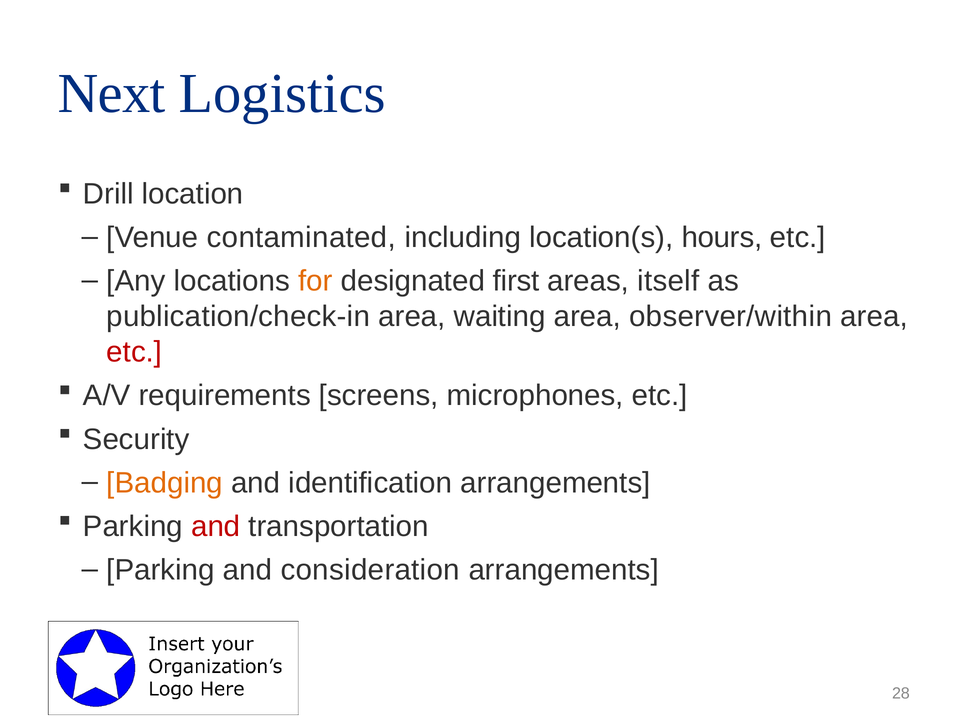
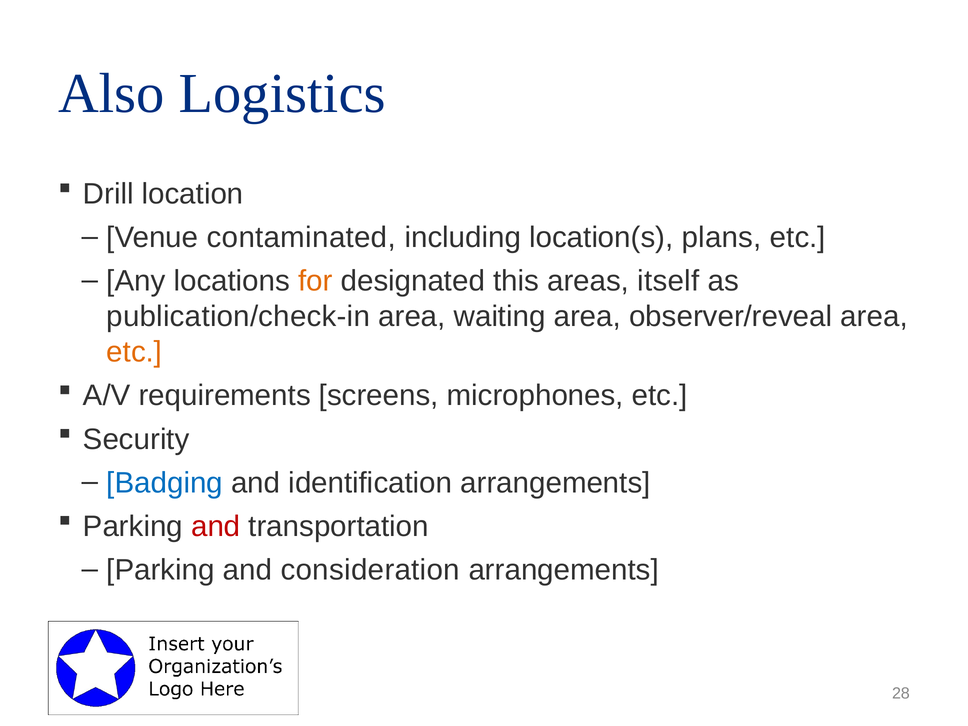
Next: Next -> Also (111, 94)
hours: hours -> plans (722, 238)
first: first -> this (516, 281)
observer/within: observer/within -> observer/reveal (731, 317)
etc colour: red -> orange (134, 352)
Badging colour: orange -> blue (165, 483)
